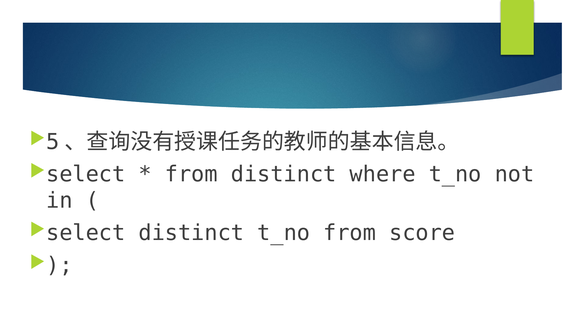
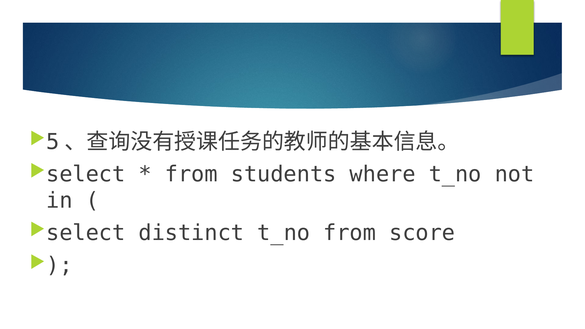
from distinct: distinct -> students (284, 174)
